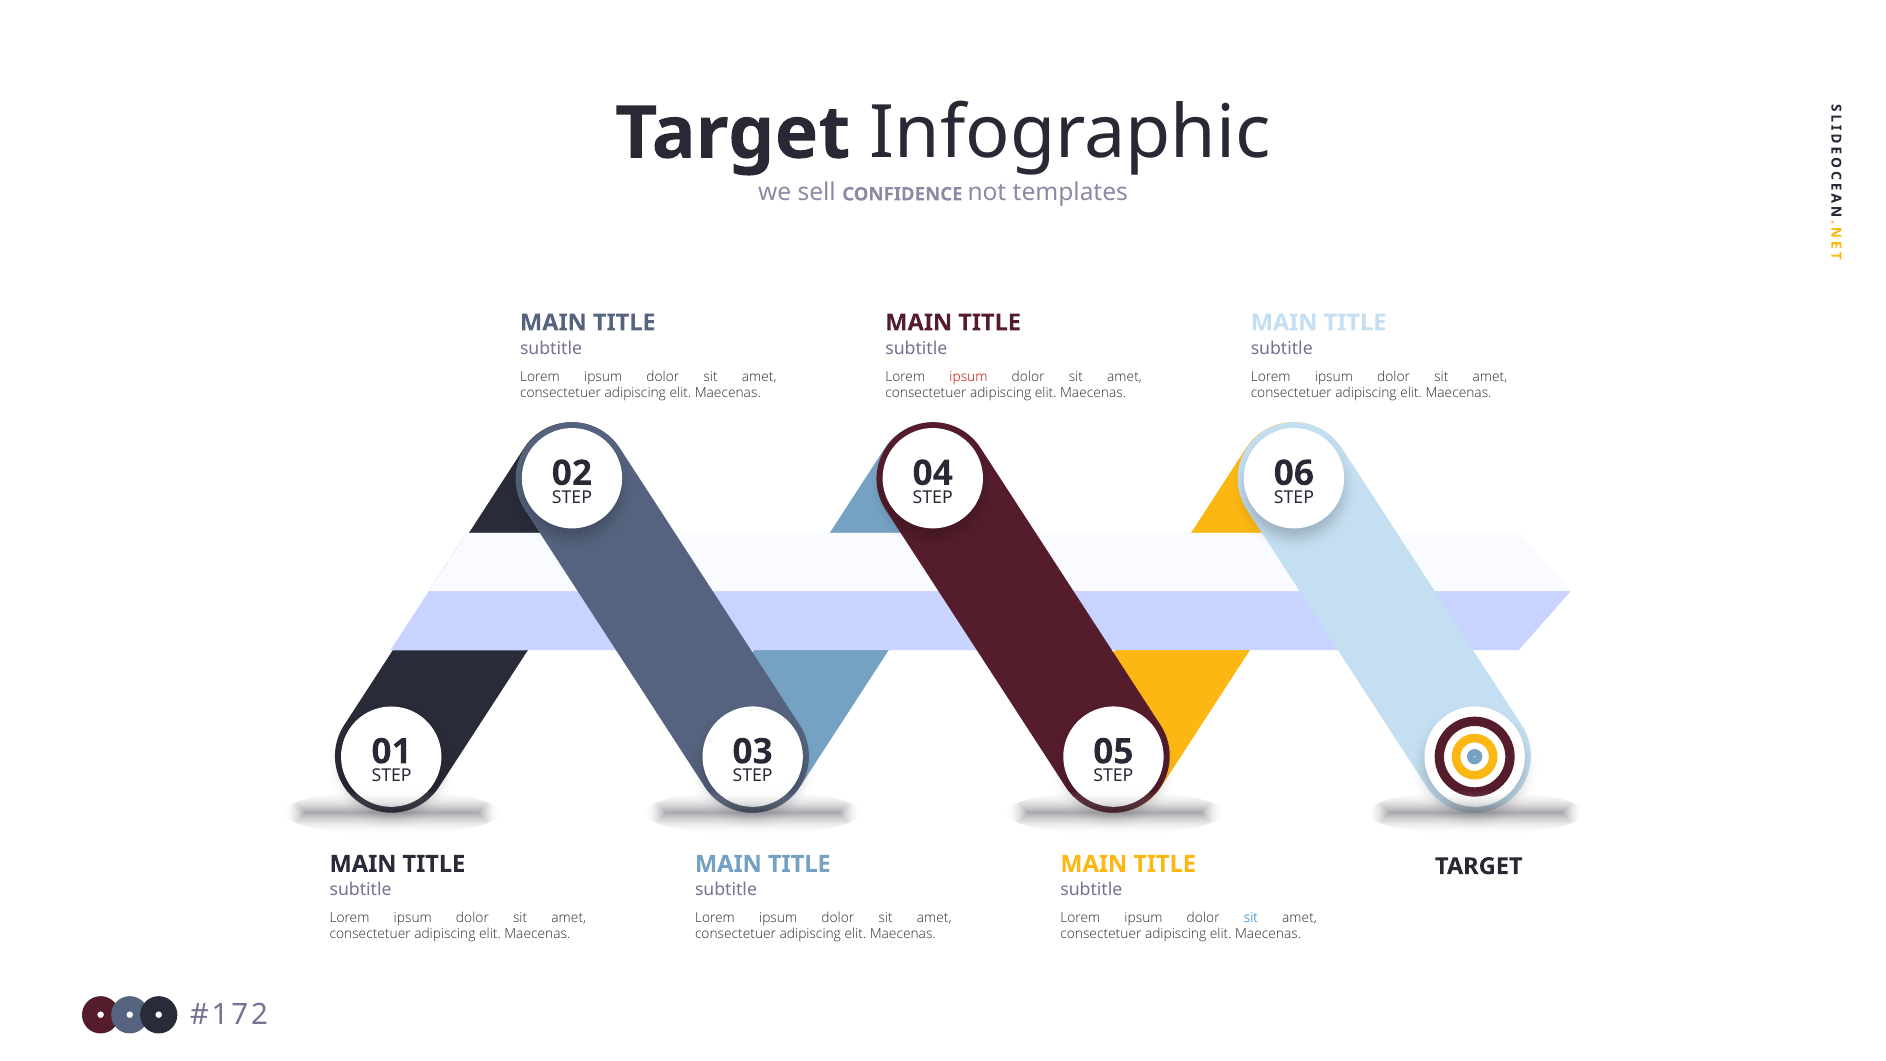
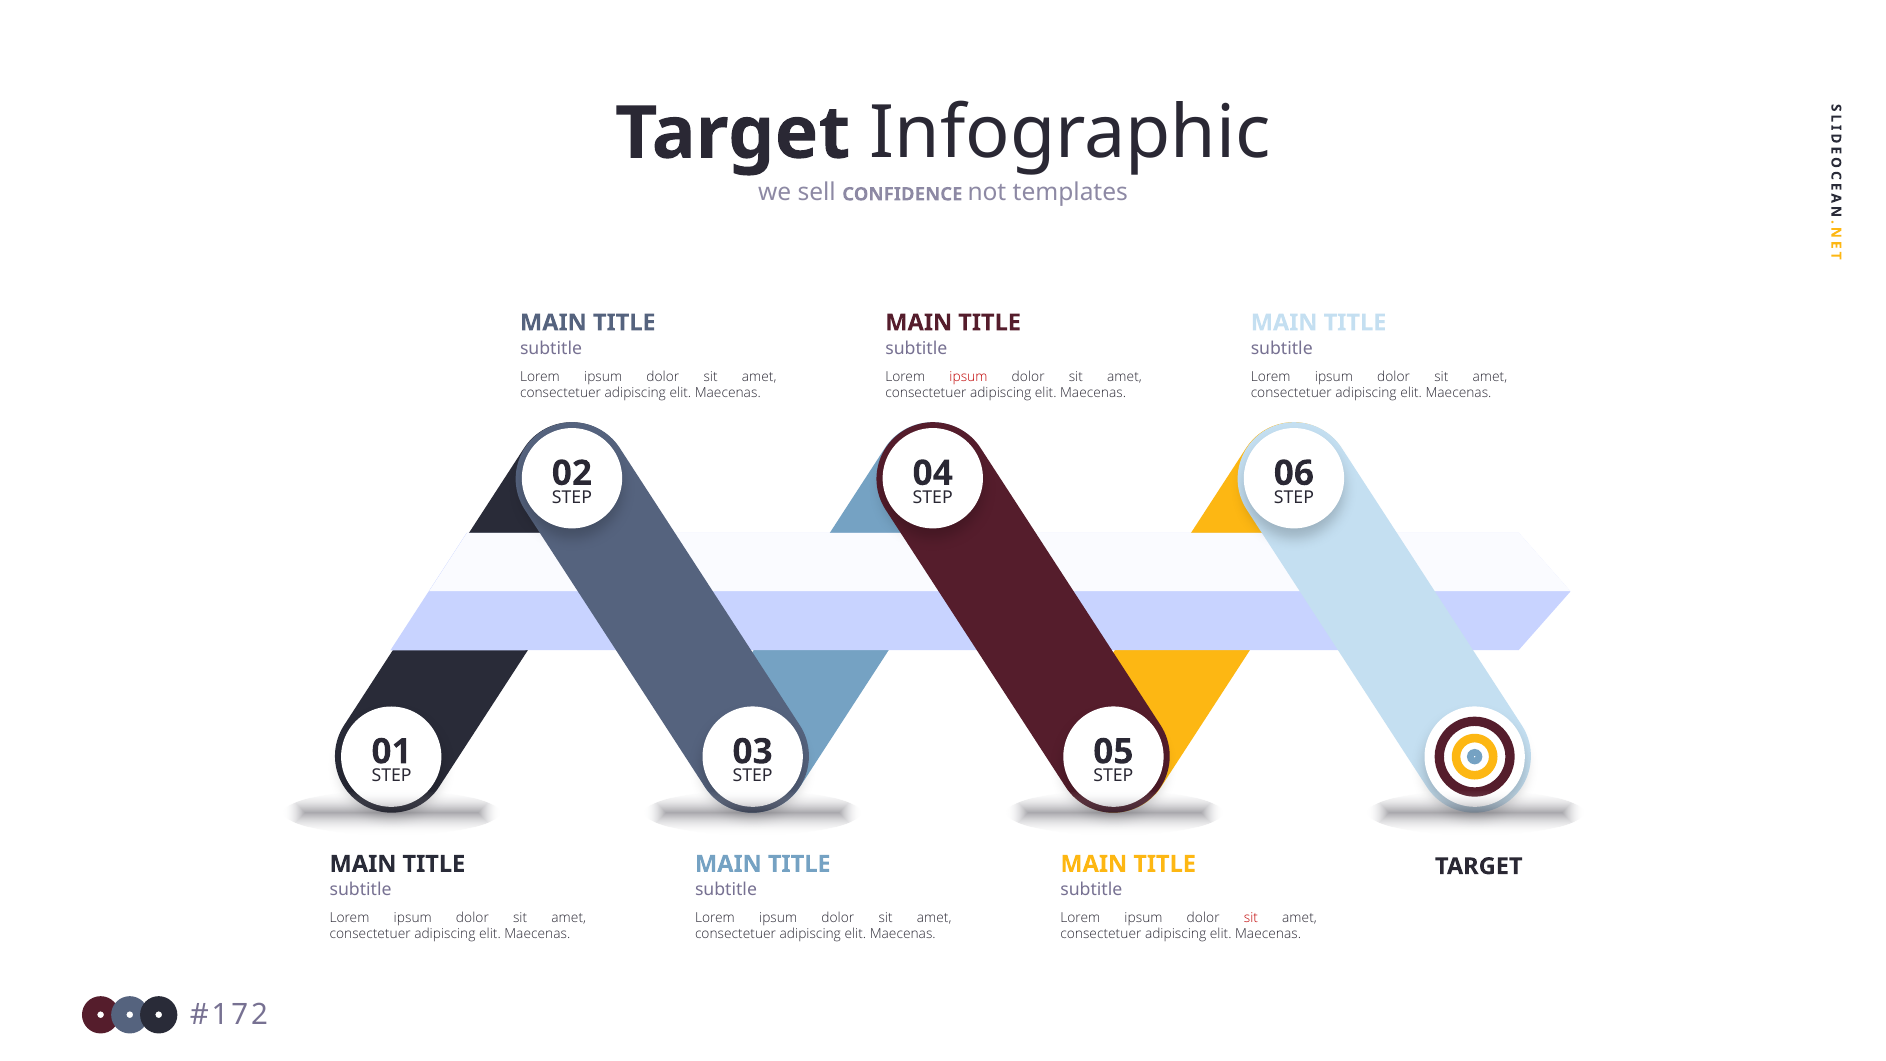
sit colour: blue -> red (1251, 918)
